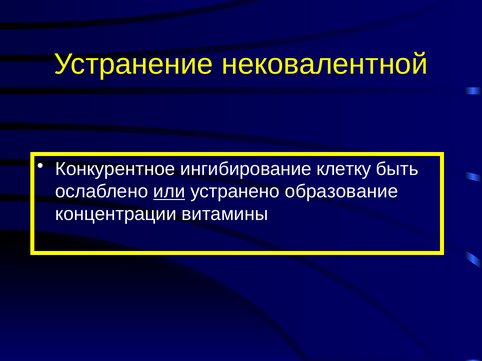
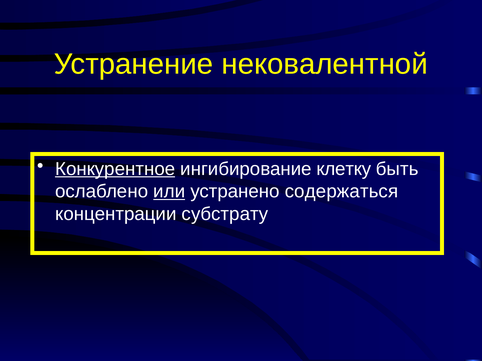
Конкурентное underline: none -> present (115, 169)
образование: образование -> содержаться (342, 192)
витамины: витамины -> субстрату (225, 214)
